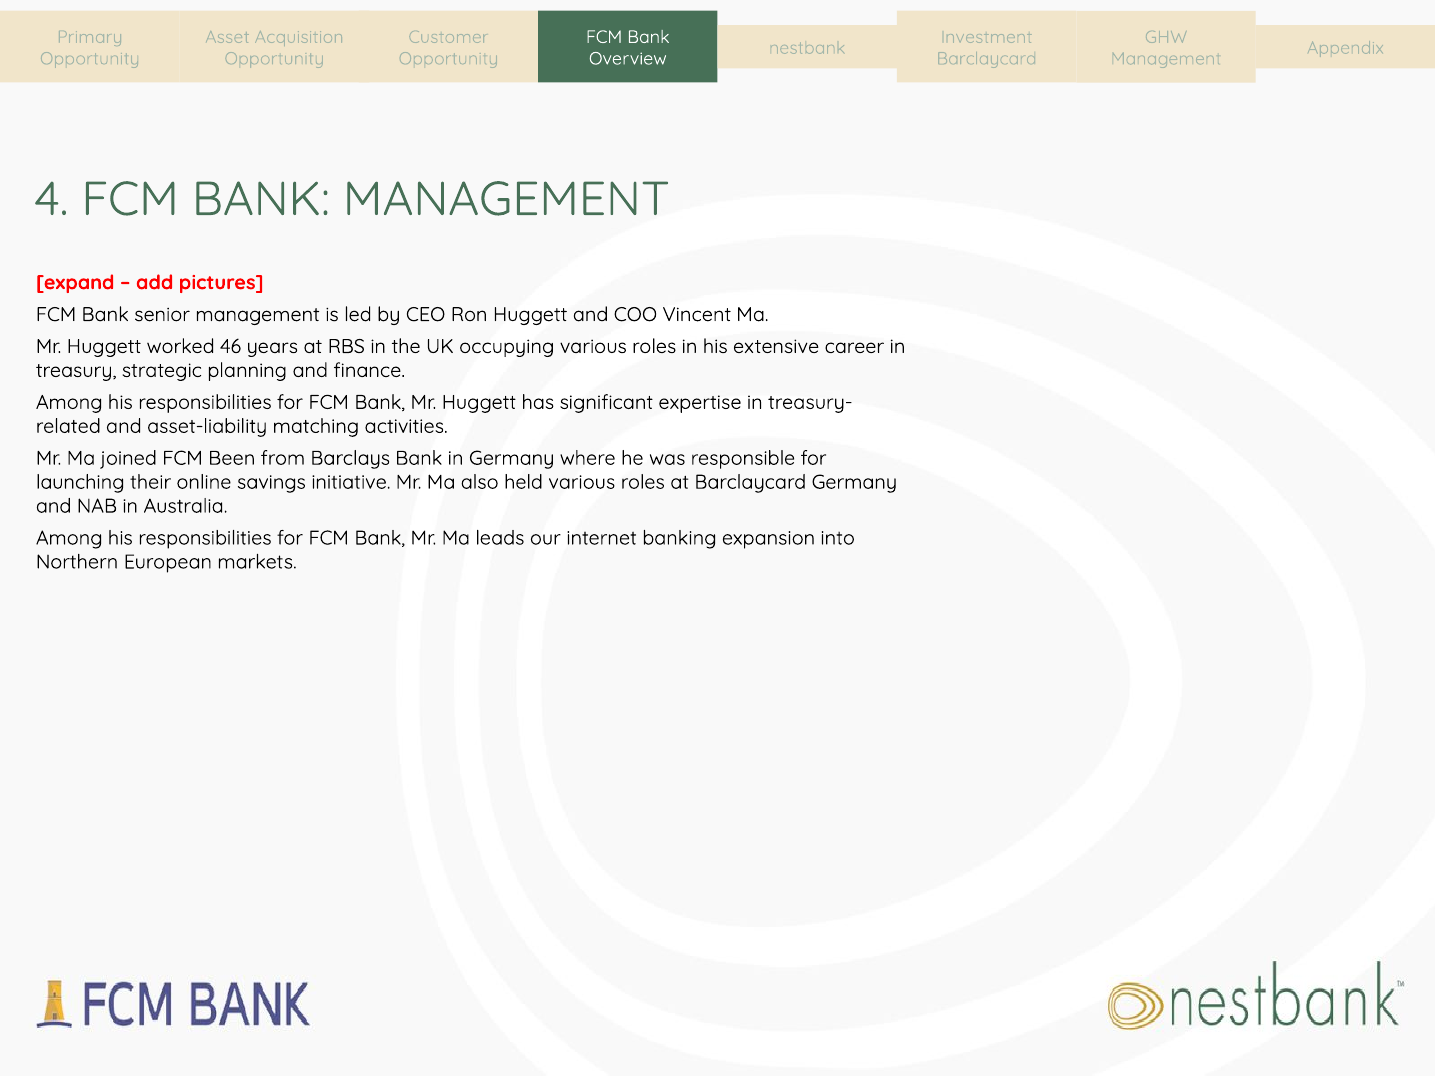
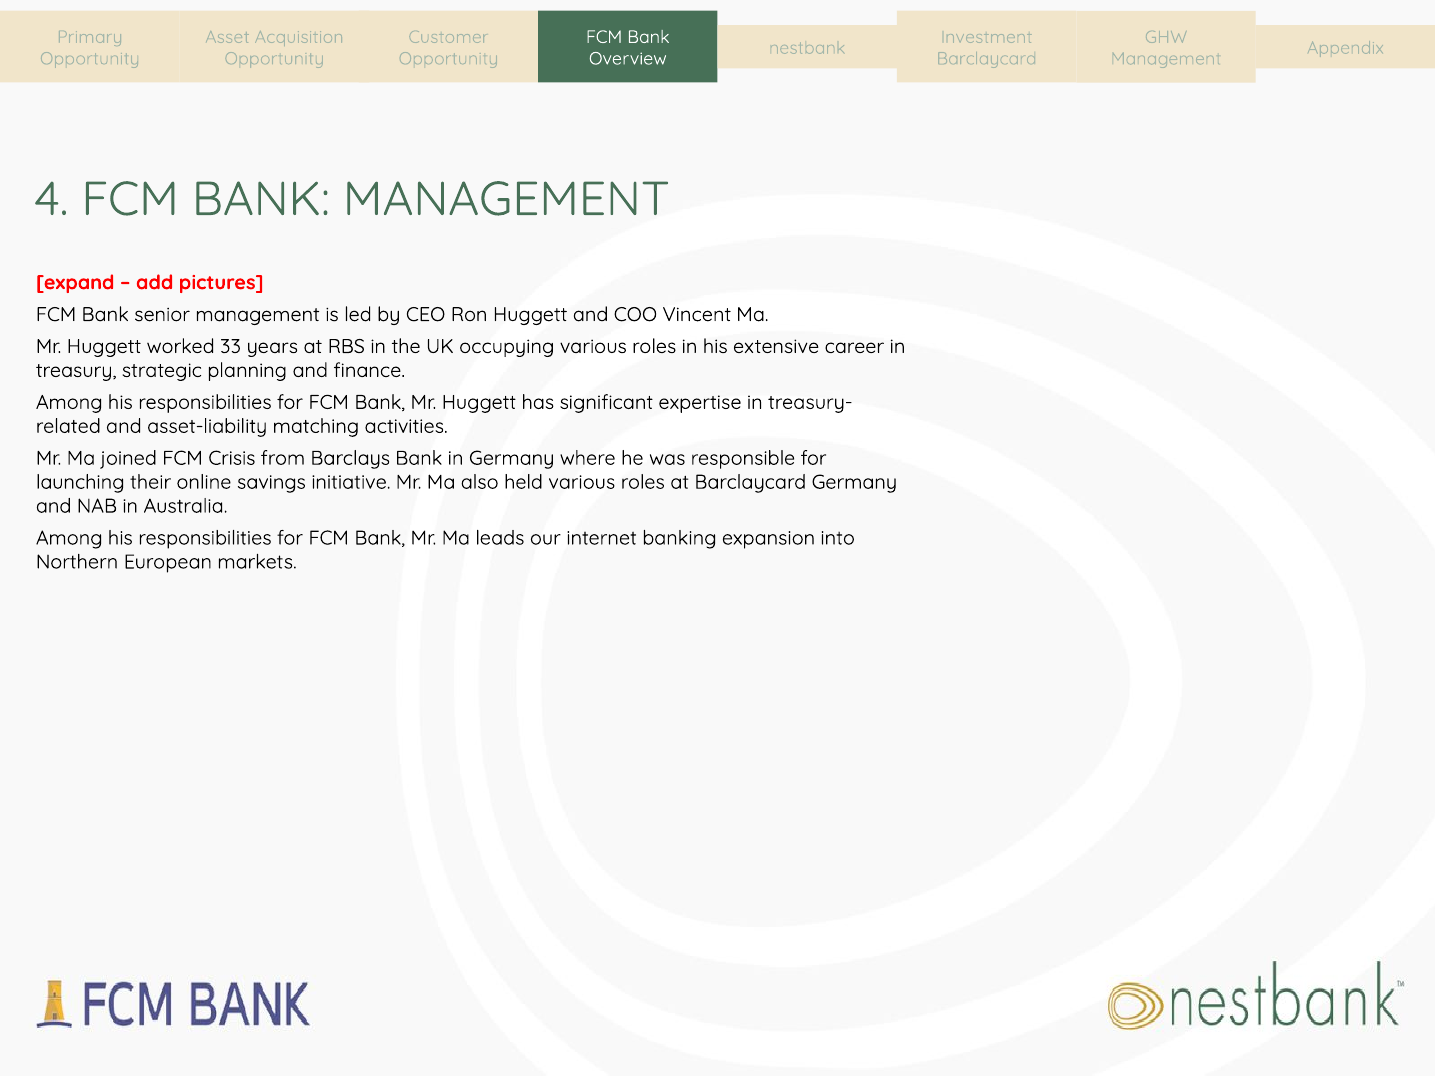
46: 46 -> 33 (231, 347)
Been: Been -> Crisis (232, 458)
